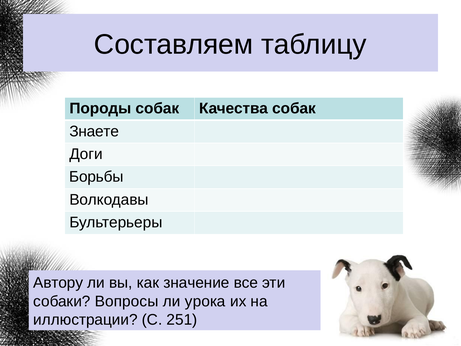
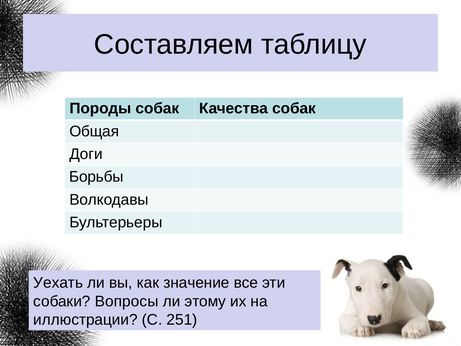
Знаете: Знаете -> Общая (94, 131)
Автору: Автору -> Уехать (58, 283)
урока: урока -> этому (205, 301)
